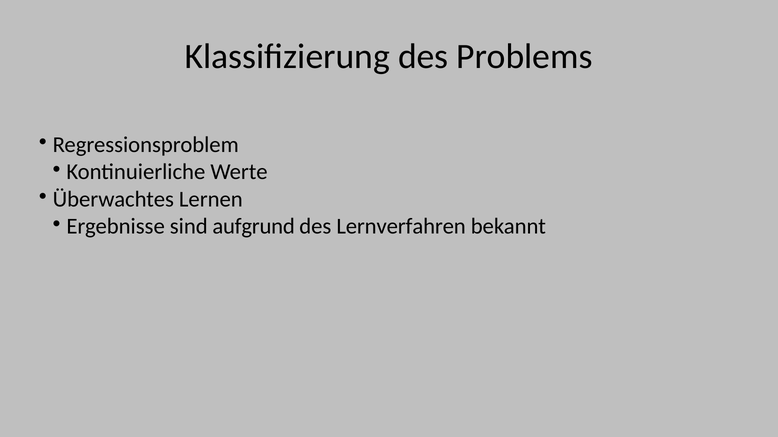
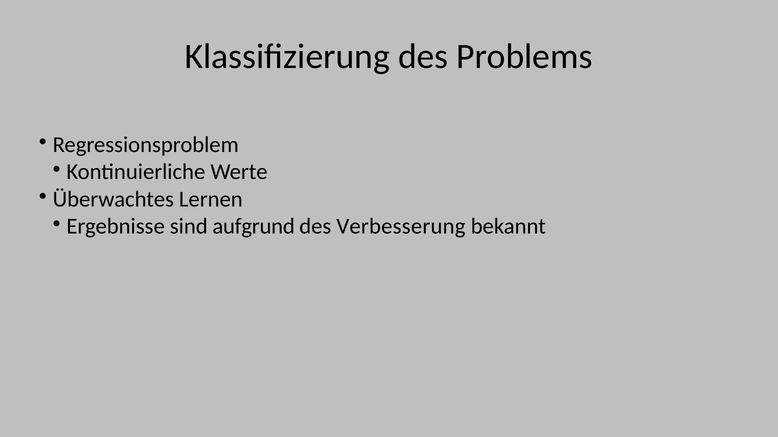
Lernverfahren: Lernverfahren -> Verbesserung (401, 227)
